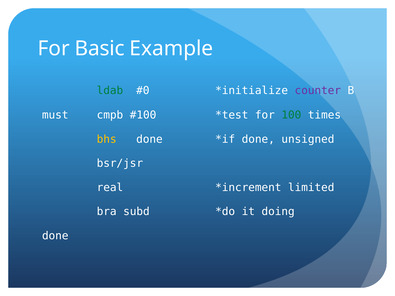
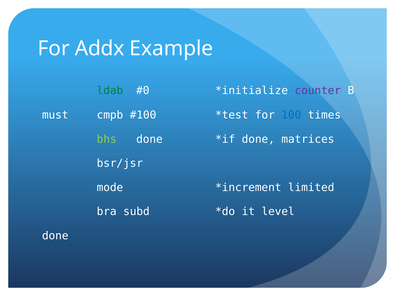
Basic: Basic -> Addx (100, 49)
100 colour: green -> blue (291, 115)
bhs colour: yellow -> light green (107, 139)
unsigned: unsigned -> matrices (308, 139)
real: real -> mode (110, 188)
doing: doing -> level (278, 212)
